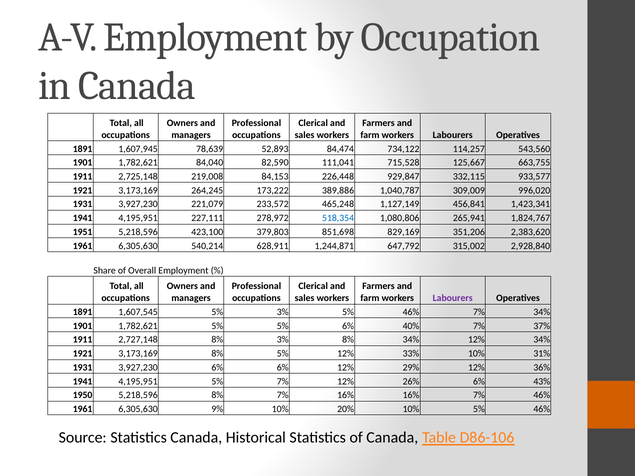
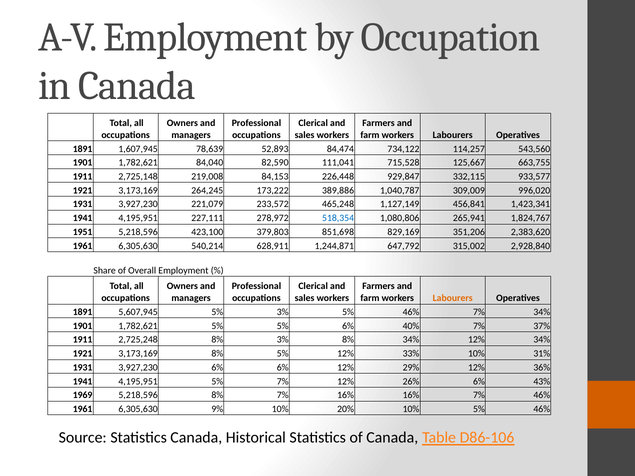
Labourers colour: purple -> orange (453, 298)
1,607,545: 1,607,545 -> 5,607,945 (138, 312)
2,727,148: 2,727,148 -> 2,725,248 (138, 340)
1950: 1950 -> 1969 (83, 395)
